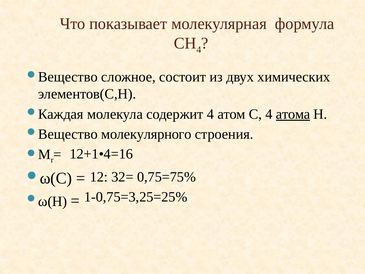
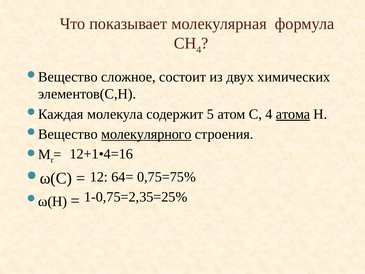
содержит 4: 4 -> 5 (211, 114)
молекулярного underline: none -> present (146, 134)
32=: 32= -> 64= (122, 177)
1-0,75=3,25=25%: 1-0,75=3,25=25% -> 1-0,75=2,35=25% (136, 197)
